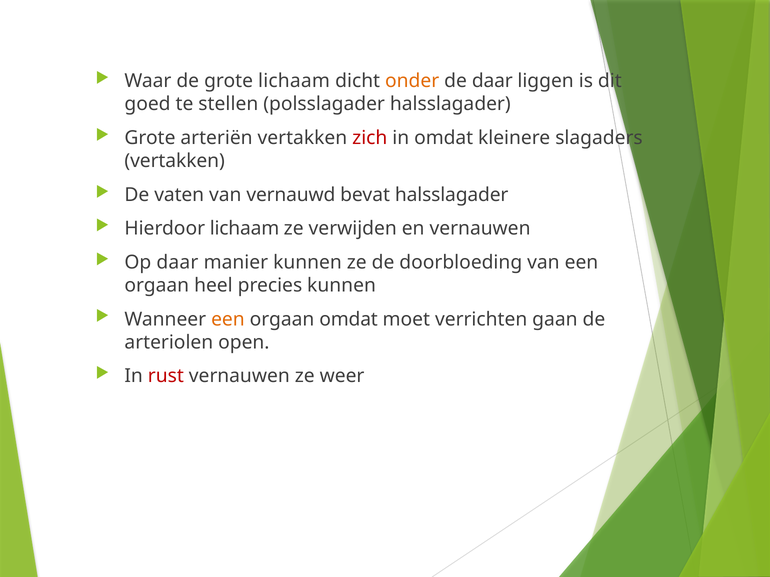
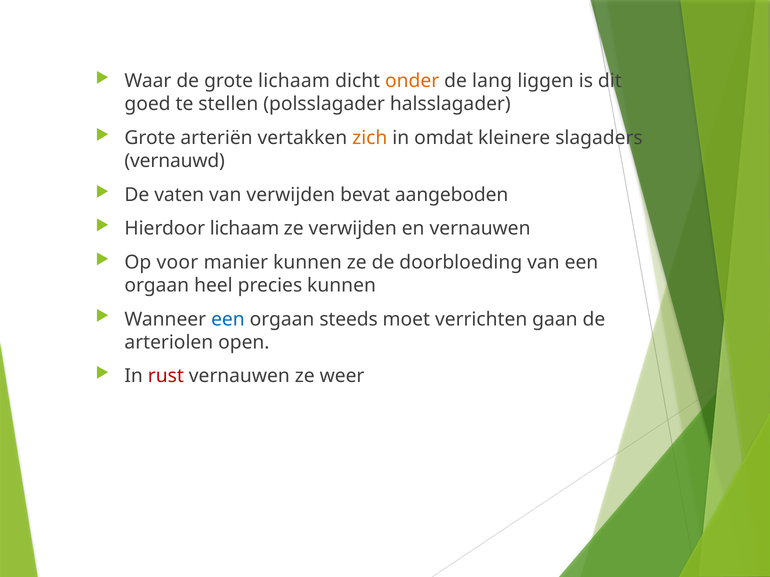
de daar: daar -> lang (492, 81)
zich colour: red -> orange (370, 138)
vertakken: vertakken -> vernauwd (175, 161)
van vernauwd: vernauwd -> verwijden (291, 195)
bevat halsslagader: halsslagader -> aangeboden (452, 195)
Op daar: daar -> voor (177, 263)
een colour: orange -> blue (228, 319)
orgaan omdat: omdat -> steeds (349, 319)
